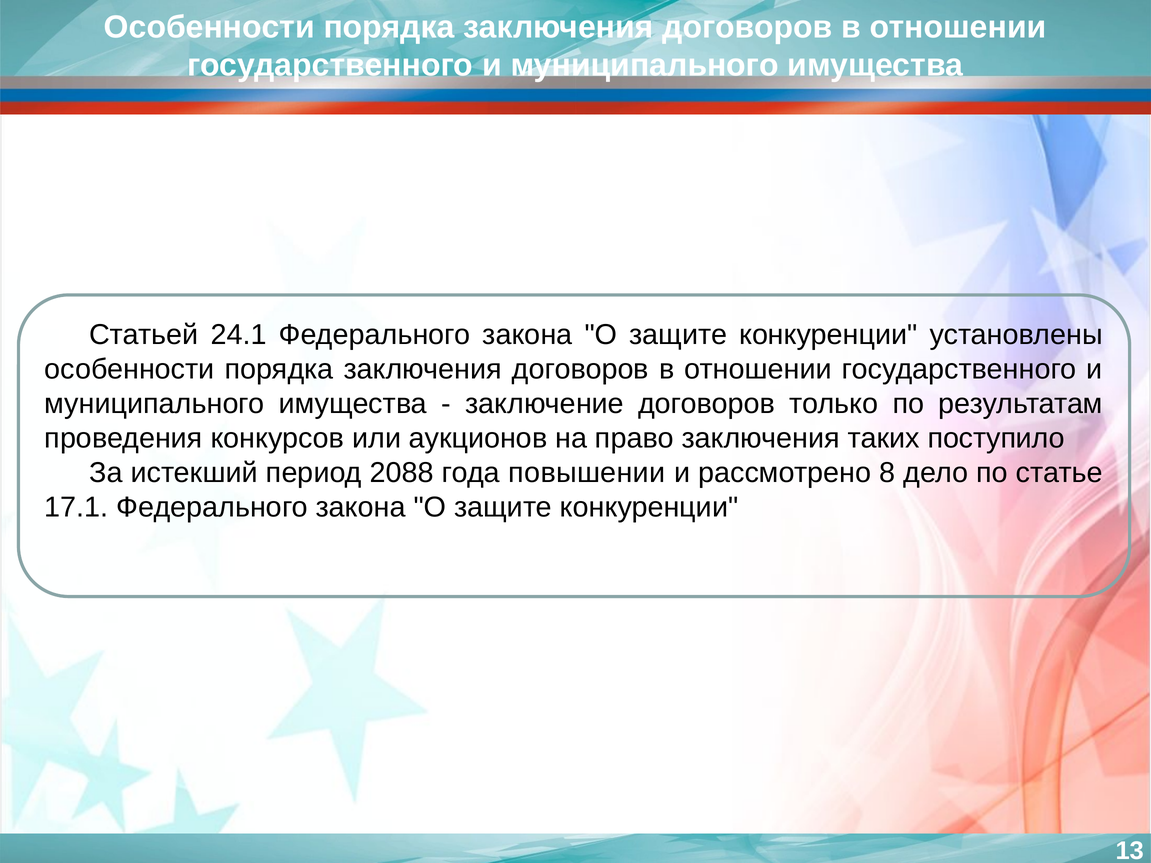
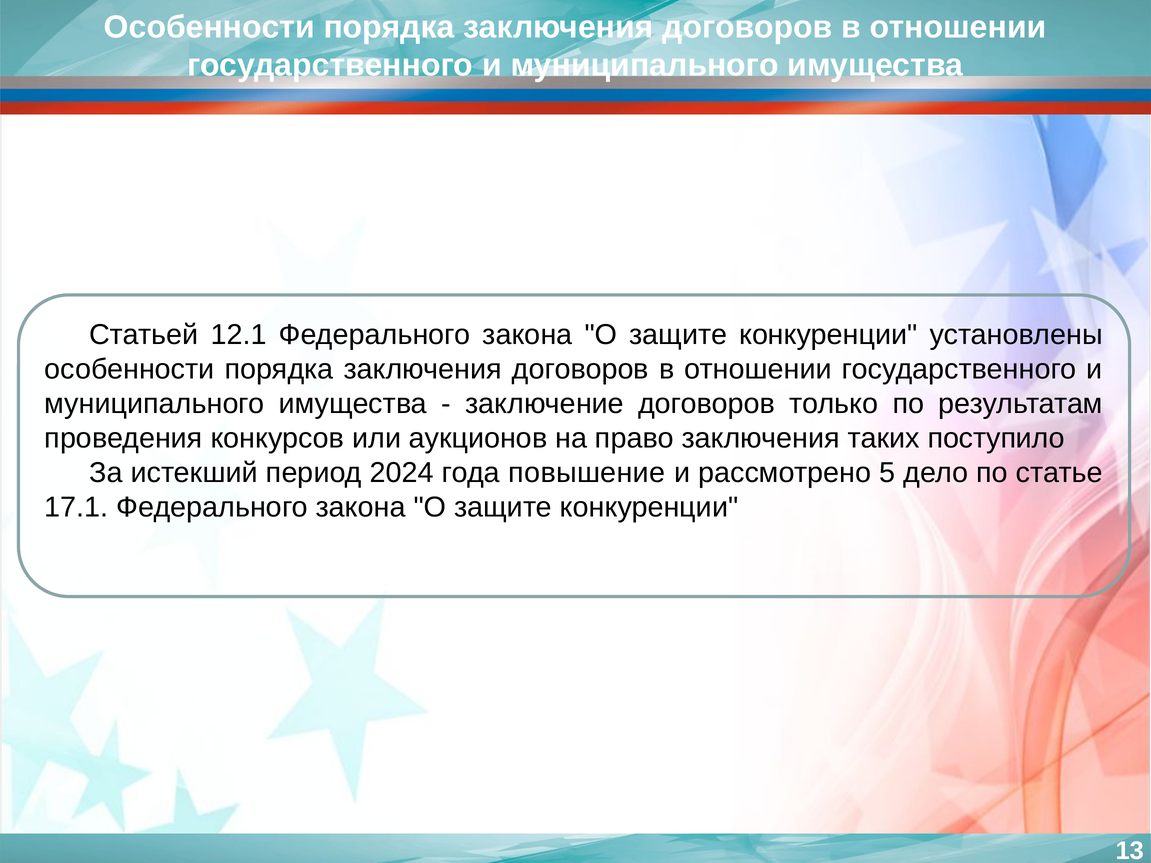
24.1: 24.1 -> 12.1 (239, 335)
2088: 2088 -> 2024 (402, 473)
повышении: повышении -> повышение (587, 473)
8: 8 -> 5 (887, 473)
